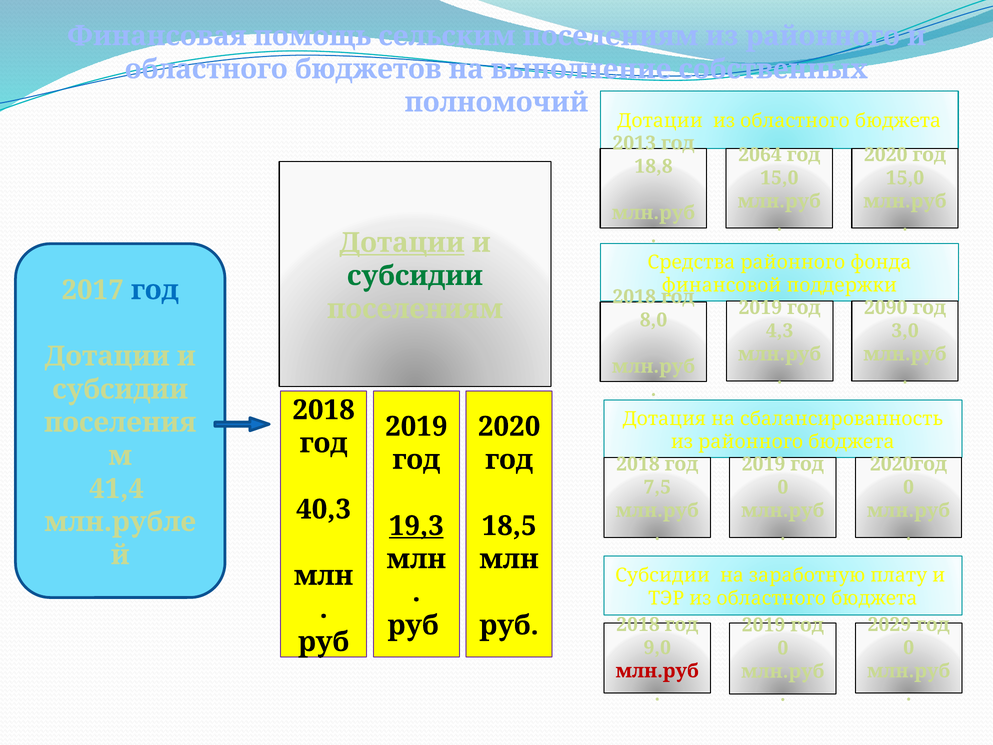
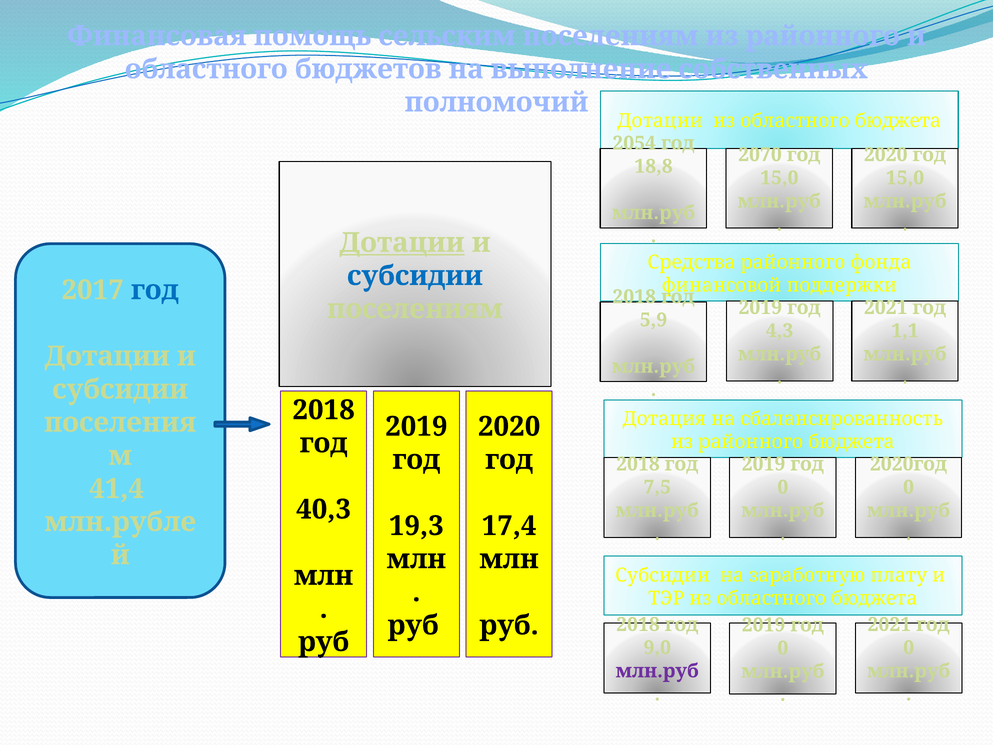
2013: 2013 -> 2054 (634, 143)
2064: 2064 -> 2070 (760, 155)
субсидии colour: green -> blue (415, 276)
2090: 2090 -> 2021 (886, 308)
8,0: 8,0 -> 5,9 (653, 320)
3,0: 3,0 -> 1,1 (905, 331)
19,3 underline: present -> none (416, 526)
18,5: 18,5 -> 17,4 (509, 526)
2029: 2029 -> 2021 (889, 624)
млн.руб colour: red -> purple (657, 671)
